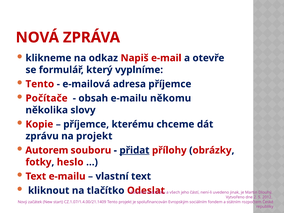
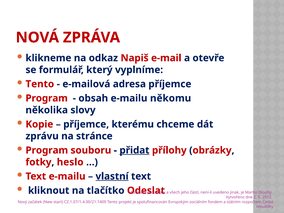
Počítače: Počítače -> Program (47, 98)
na projekt: projekt -> stránce (94, 136)
Autorem: Autorem -> Program (47, 150)
vlastní underline: none -> present (112, 176)
